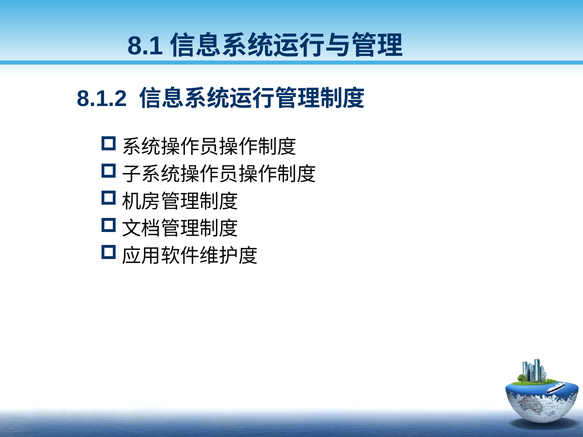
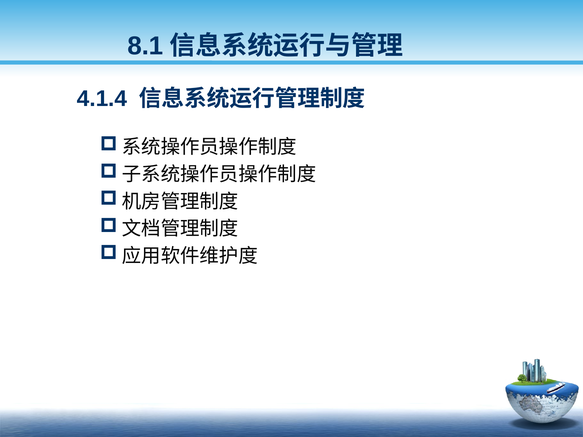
8.1.2: 8.1.2 -> 4.1.4 (102, 99)
